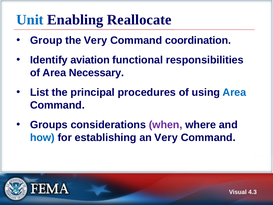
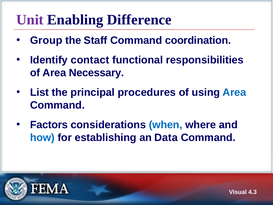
Unit colour: blue -> purple (30, 20)
Reallocate: Reallocate -> Difference (139, 20)
the Very: Very -> Staff (96, 40)
aviation: aviation -> contact (90, 60)
Groups: Groups -> Factors (49, 125)
when colour: purple -> blue (166, 125)
an Very: Very -> Data (166, 137)
